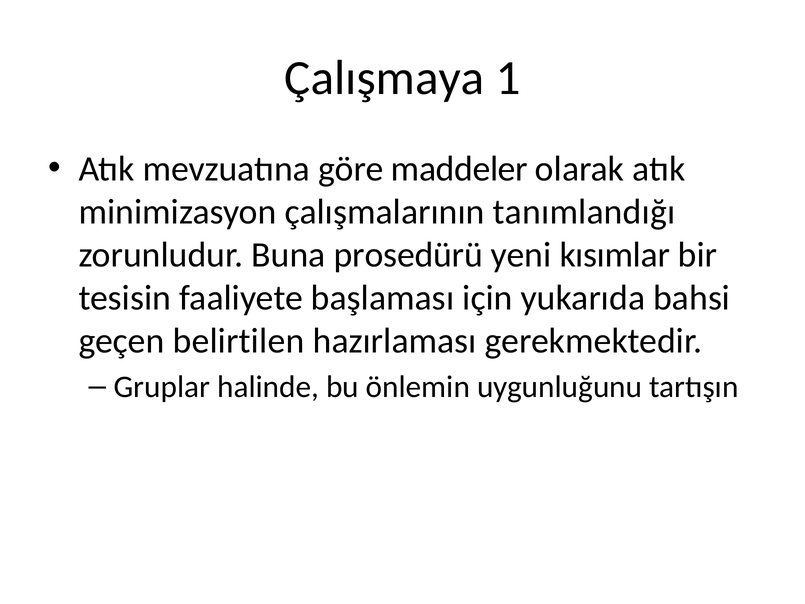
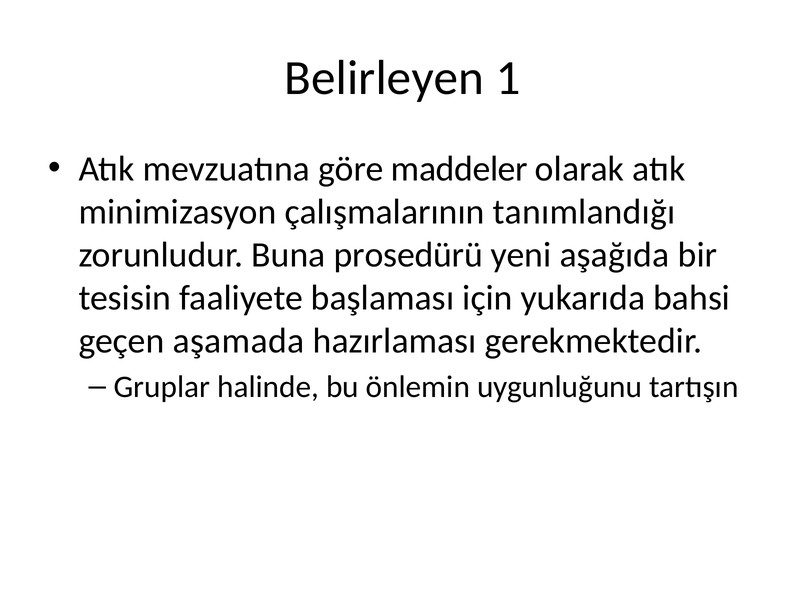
Çalışmaya: Çalışmaya -> Belirleyen (384, 78)
kısımlar: kısımlar -> aşağıda (615, 255)
belirtilen: belirtilen -> aşamada (238, 341)
